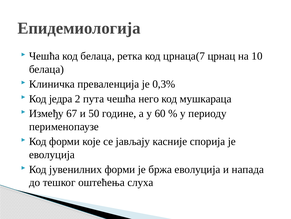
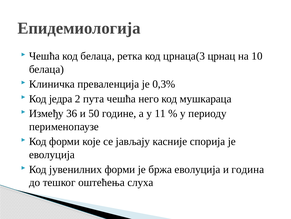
црнаца(7: црнаца(7 -> црнаца(3 (184, 56)
67: 67 -> 36 (72, 113)
60: 60 -> 11 (160, 113)
напада: напада -> година (248, 169)
